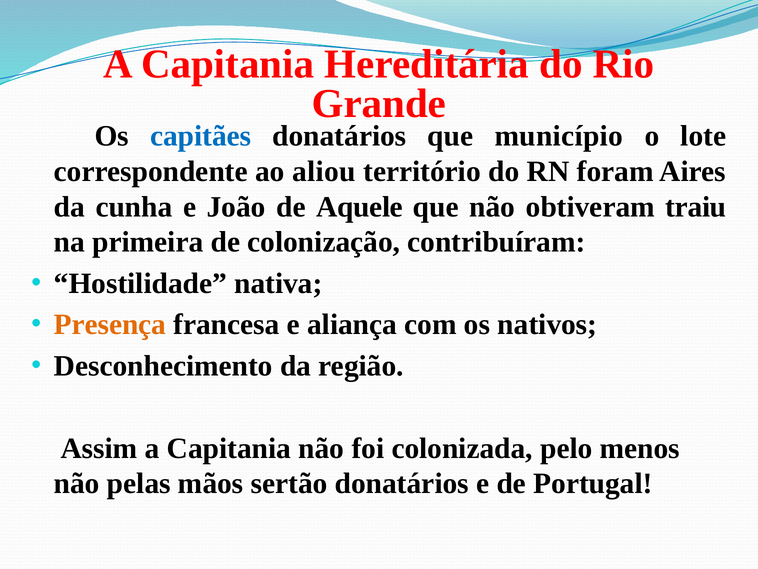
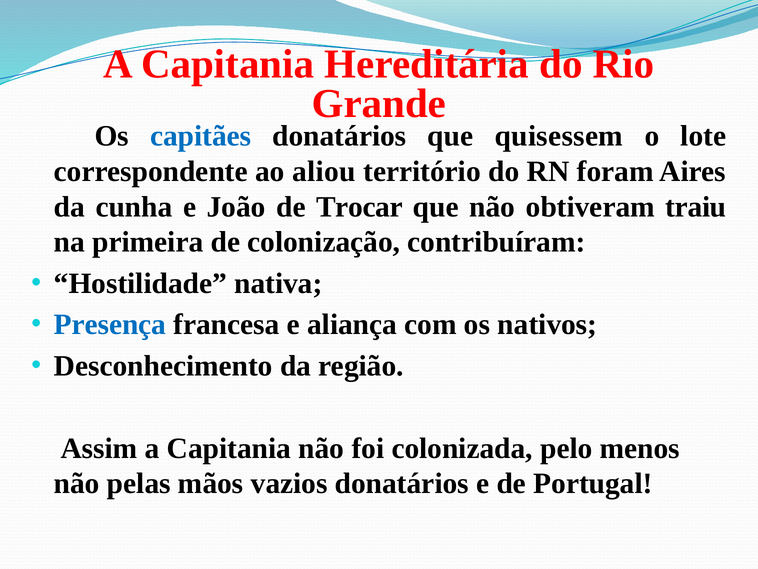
município: município -> quisessem (559, 136)
Aquele: Aquele -> Trocar (359, 207)
Presença colour: orange -> blue (110, 324)
sertão: sertão -> vazios (289, 483)
